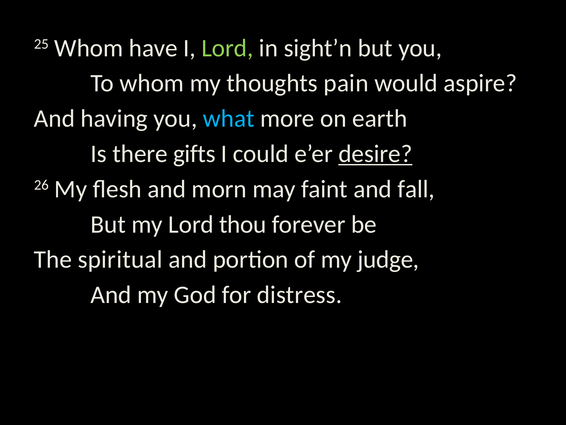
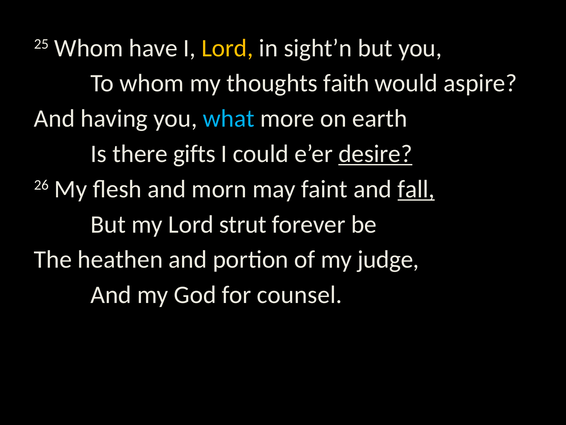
Lord colour: light green -> yellow (227, 48)
pain: pain -> faith (346, 83)
fall underline: none -> present (416, 189)
thou: thou -> strut (243, 224)
spiritual: spiritual -> heathen (120, 259)
distress: distress -> counsel (300, 295)
